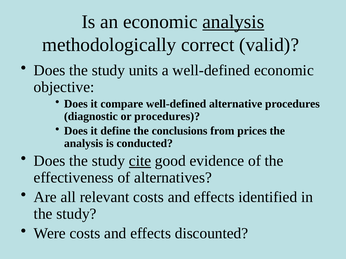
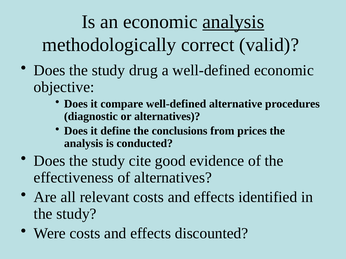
units: units -> drug (143, 70)
or procedures: procedures -> alternatives (167, 116)
cite underline: present -> none (140, 161)
